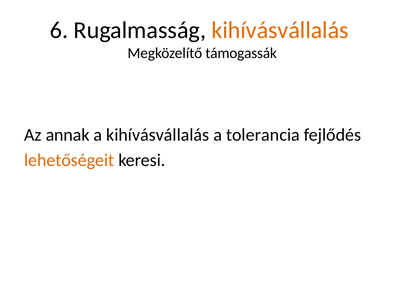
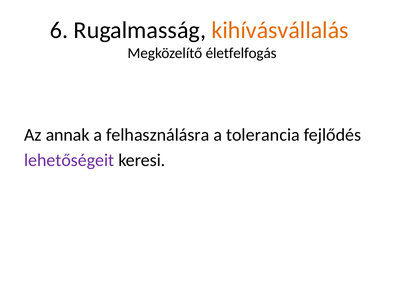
támogassák: támogassák -> életfelfogás (241, 53)
a kihívásvállalás: kihívásvállalás -> felhasználásra (158, 135)
lehetőségeit colour: orange -> purple (69, 160)
